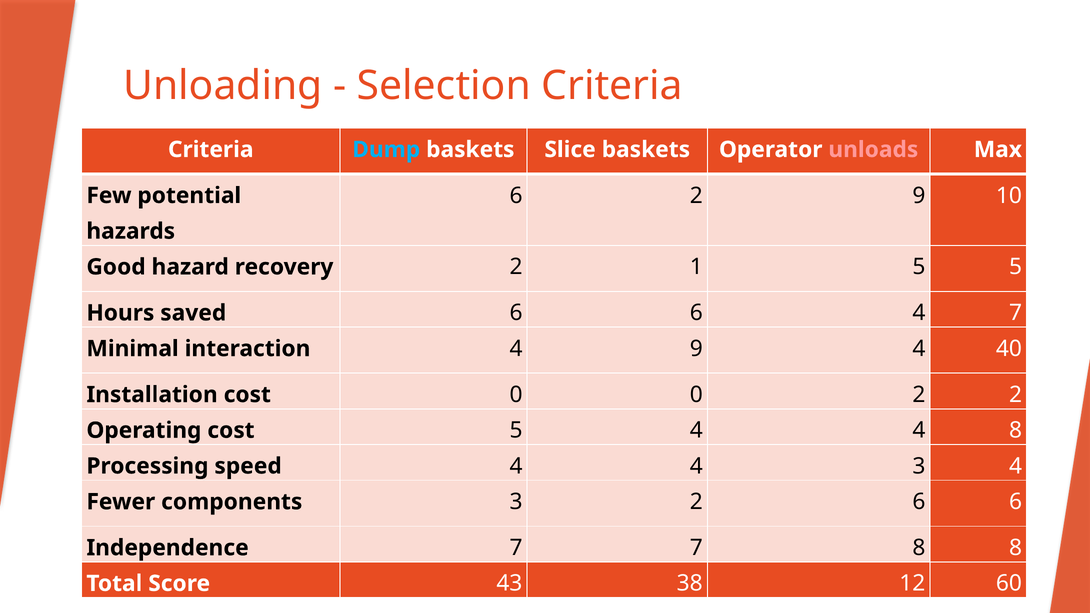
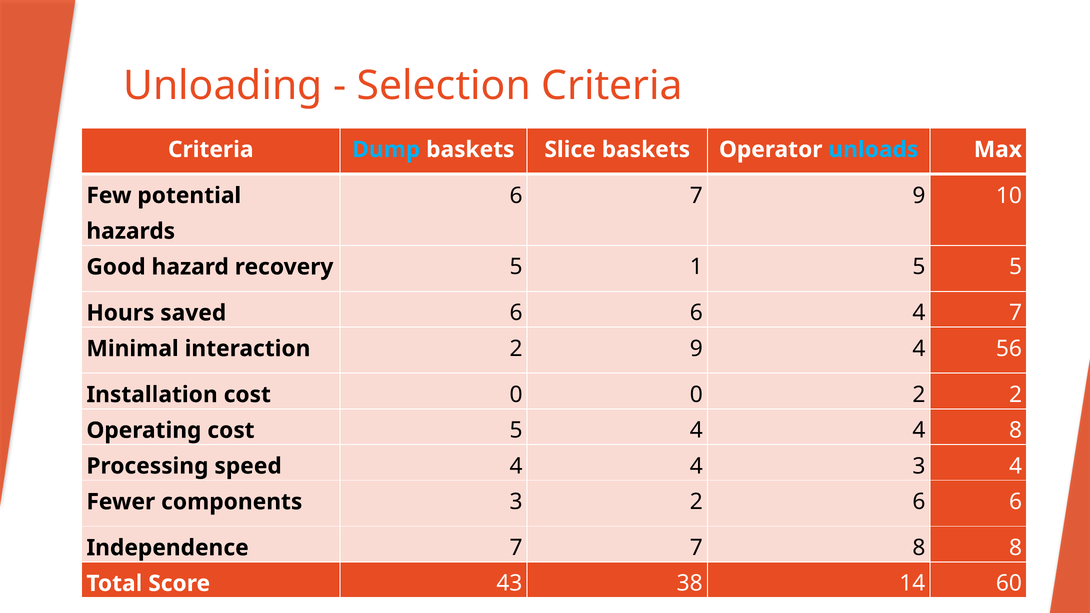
unloads colour: pink -> light blue (873, 150)
6 2: 2 -> 7 (696, 196)
recovery 2: 2 -> 5 (516, 267)
interaction 4: 4 -> 2 (516, 349)
40: 40 -> 56 (1009, 349)
12: 12 -> 14 (912, 584)
